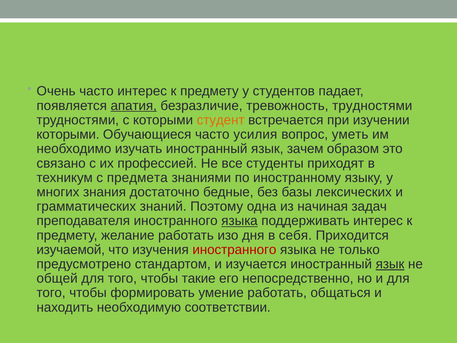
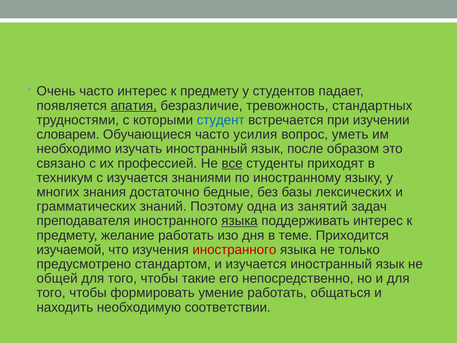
тревожность трудностями: трудностями -> стандартных (372, 106)
студент colour: orange -> blue (221, 120)
которыми: которыми -> словарем (68, 134)
зачем: зачем -> после (305, 149)
все underline: none -> present (232, 163)
с предмета: предмета -> изучается (137, 178)
начиная: начиная -> занятий (323, 206)
себя: себя -> теме (295, 235)
язык underline: present -> none (390, 264)
